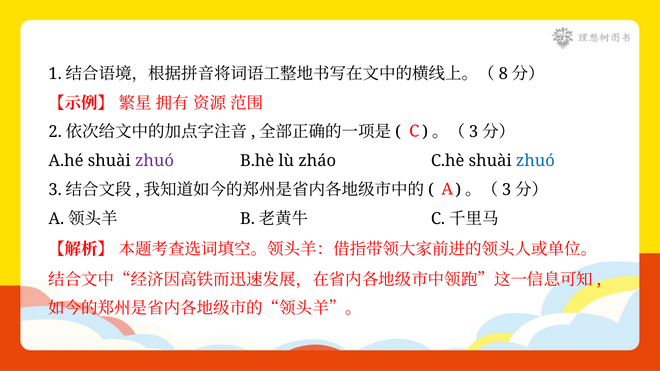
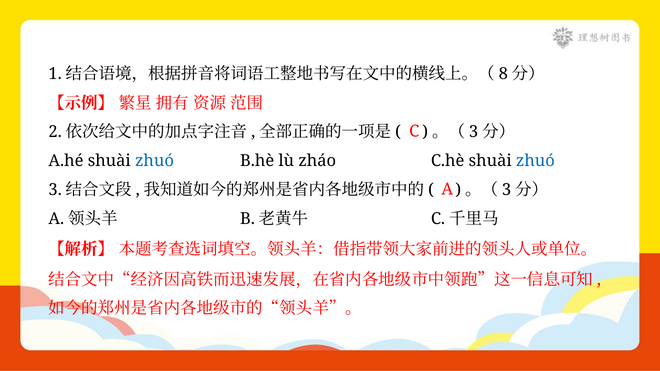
zhuó colour: purple -> blue (154, 161)
